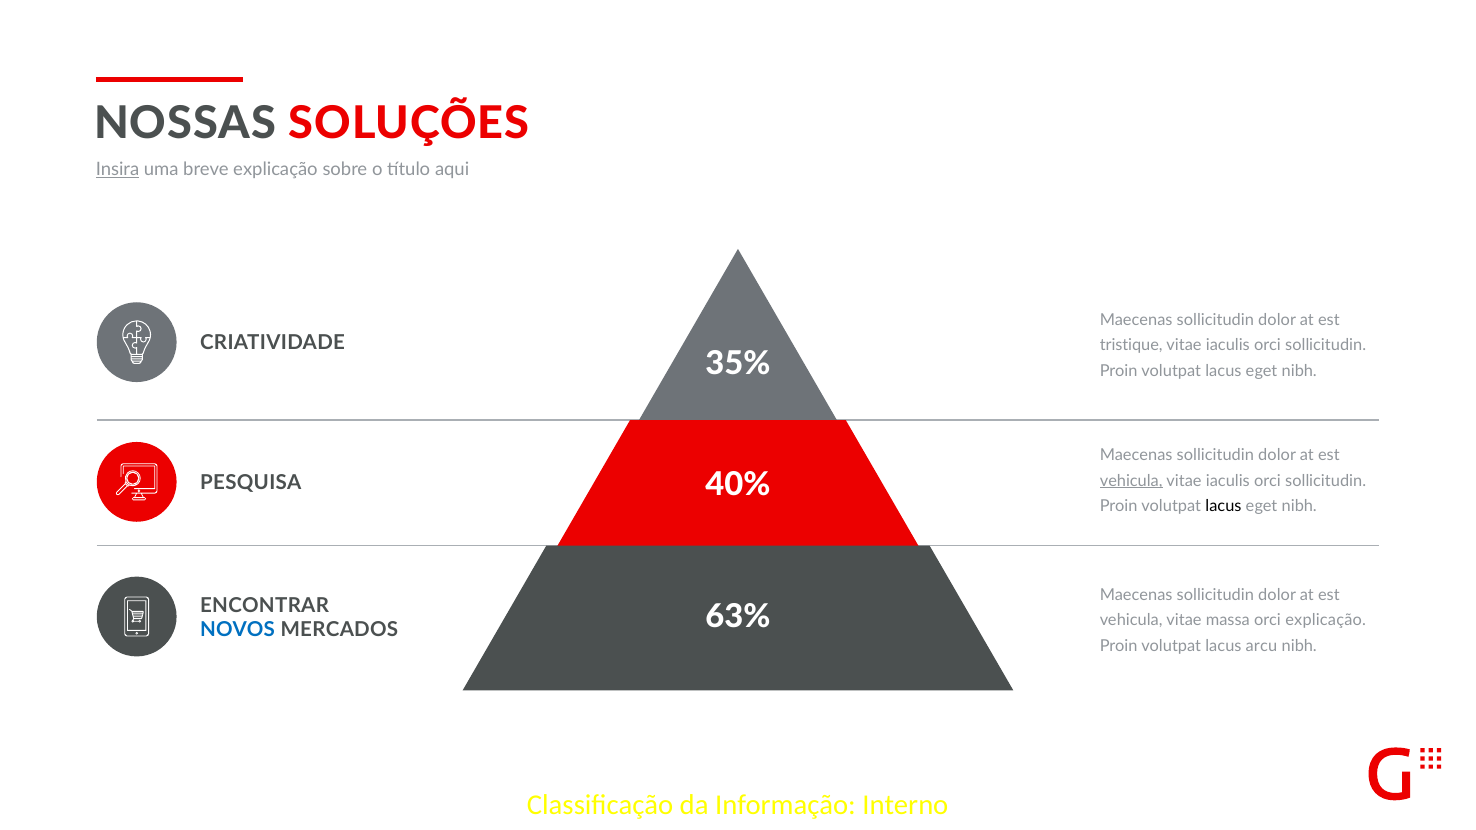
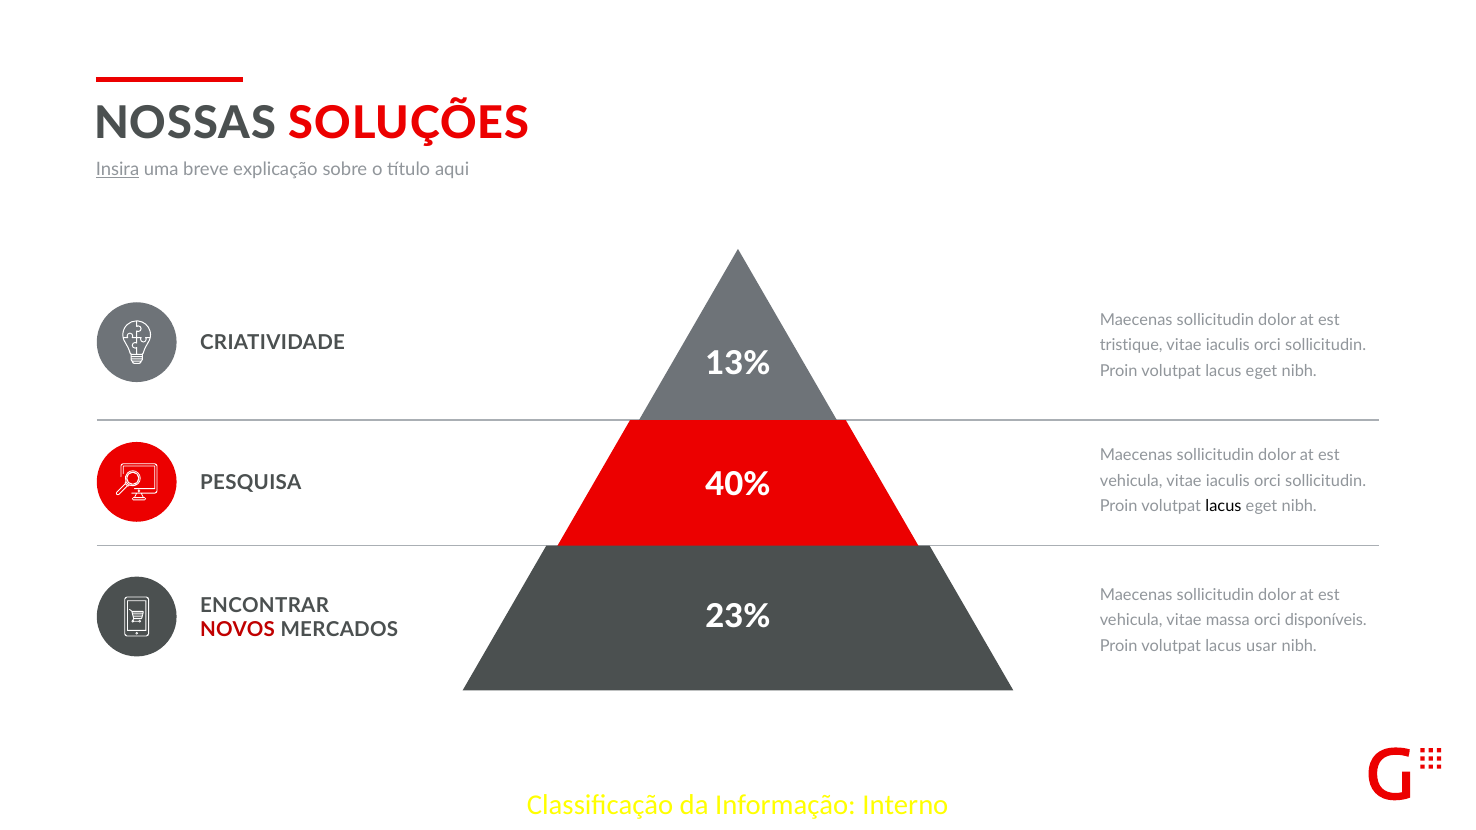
35%: 35% -> 13% (738, 364)
vehicula underline: present -> none (1131, 481)
63%: 63% -> 23% (738, 617)
orci explicação: explicação -> disponíveis (1326, 620)
NOVOS colour: blue -> red (238, 630)
arcu: arcu -> usar (1261, 646)
